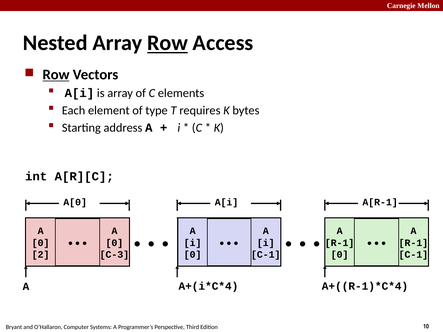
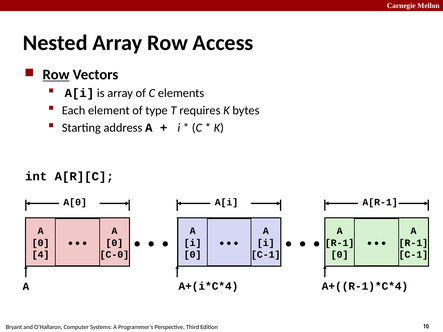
Row underline: present -> none (168, 43)
2: 2 -> 4 (41, 255)
C-3: C-3 -> C-0 (114, 255)
